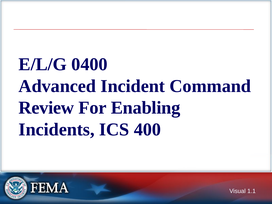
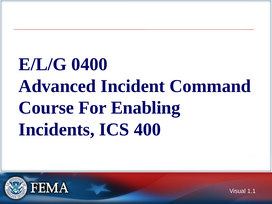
Review: Review -> Course (46, 108)
